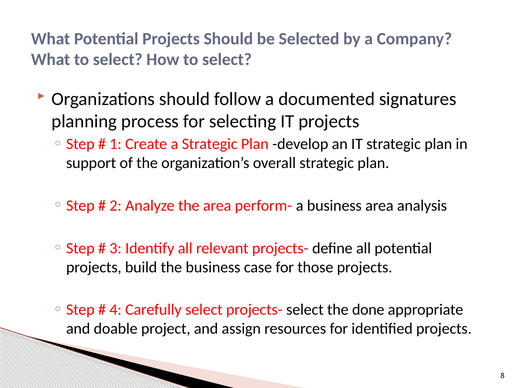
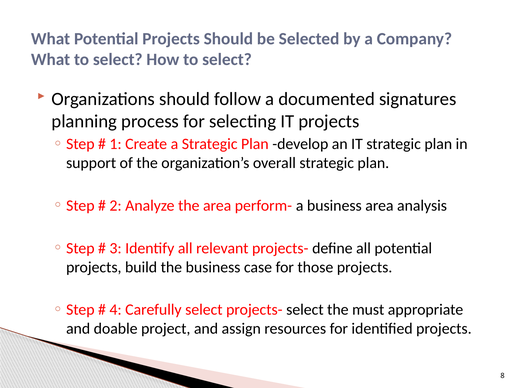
done: done -> must (368, 310)
